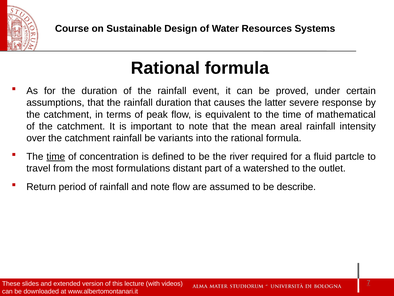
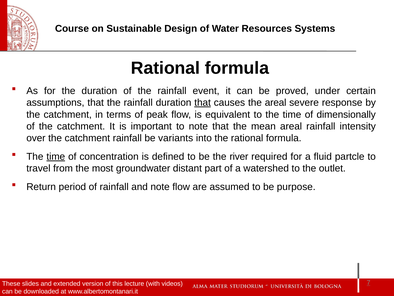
that underline: none -> present (203, 102)
the latter: latter -> areal (276, 102)
mathematical: mathematical -> dimensionally (346, 114)
formulations: formulations -> groundwater (143, 168)
describe: describe -> purpose (296, 187)
